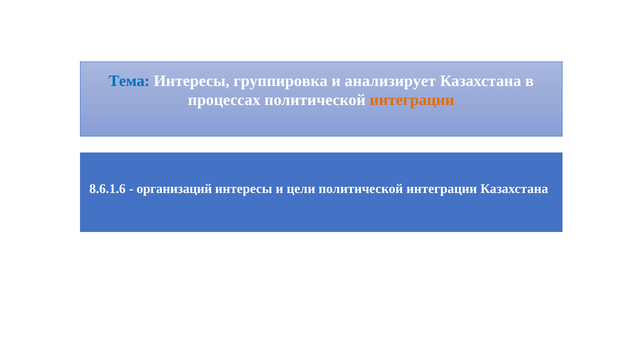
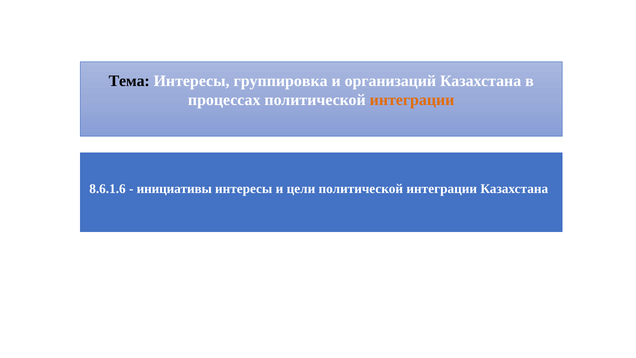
Тема colour: blue -> black (129, 81)
анализирует: анализирует -> организаций (390, 81)
организаций: организаций -> инициативы (174, 189)
